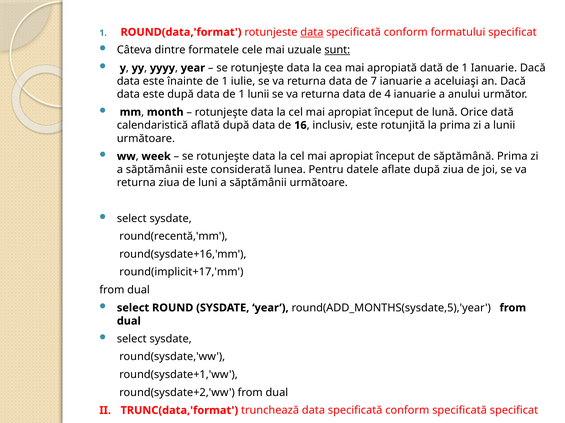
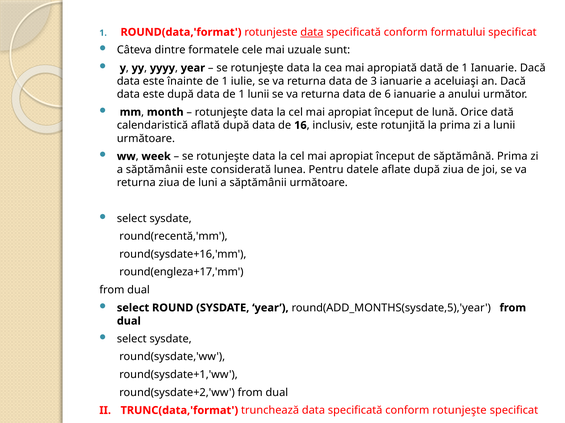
sunt underline: present -> none (337, 50)
7: 7 -> 3 (374, 81)
4: 4 -> 6 (388, 94)
round(implicit+17,'mm: round(implicit+17,'mm -> round(engleza+17,'mm (181, 273)
conform specificată: specificată -> rotunjeşte (459, 411)
